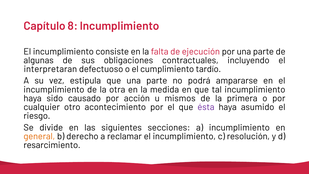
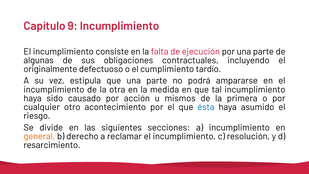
8: 8 -> 9 (73, 26)
interpretaran: interpretaran -> originalmente (50, 69)
ésta colour: purple -> blue (206, 107)
